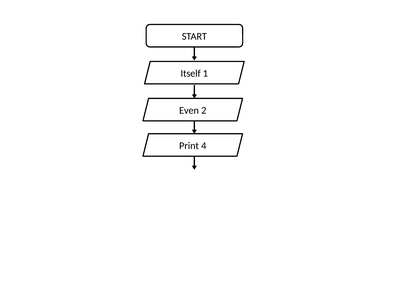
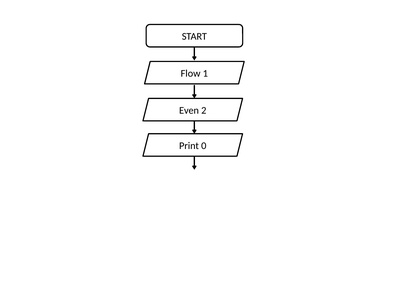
Itself: Itself -> Flow (191, 73)
4: 4 -> 0 (204, 146)
